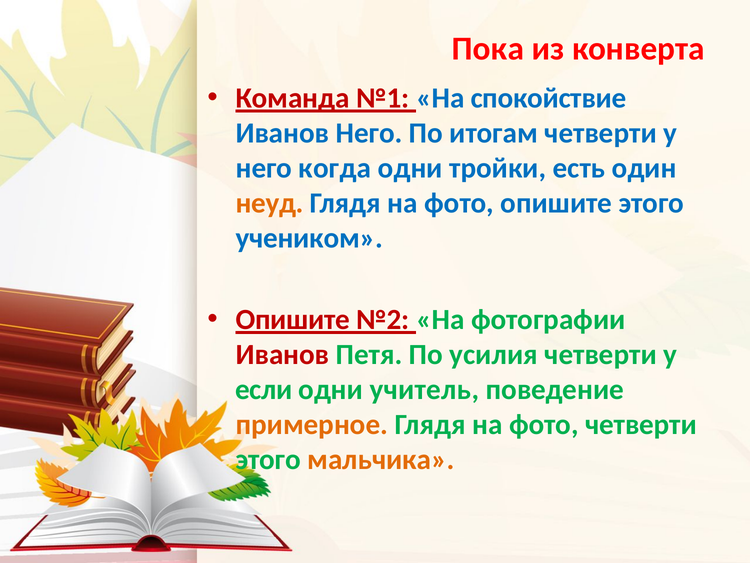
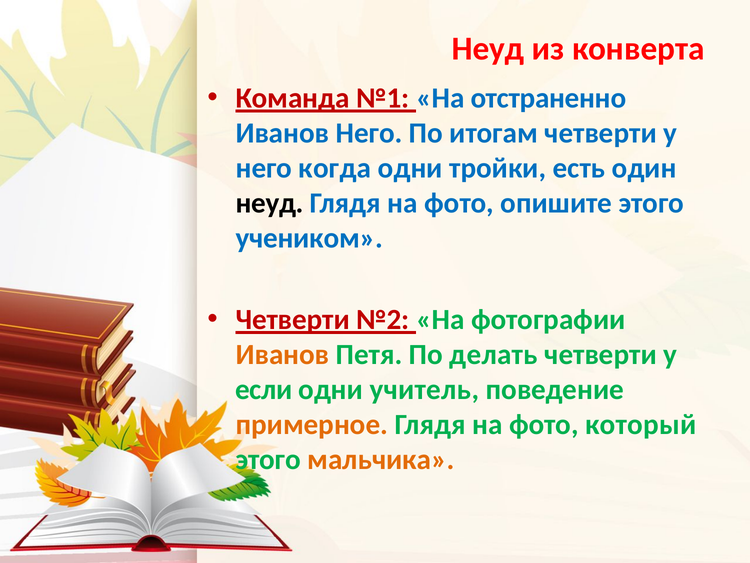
Пока: Пока -> Неуд (488, 49)
спокойствие: спокойствие -> отстраненно (548, 98)
неуд colour: orange -> black (270, 203)
Опишите: Опишите -> Четверти (293, 320)
Иванов colour: red -> orange (282, 354)
усилия: усилия -> делать (494, 354)
фото четверти: четверти -> который (641, 424)
